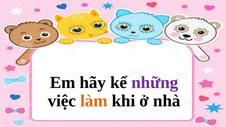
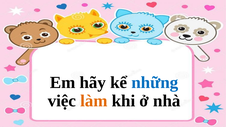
những colour: purple -> blue (155, 83)
